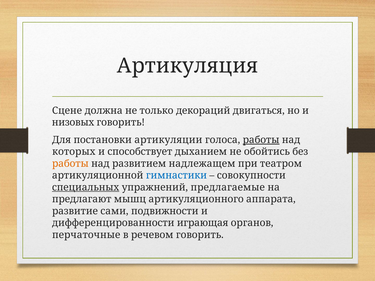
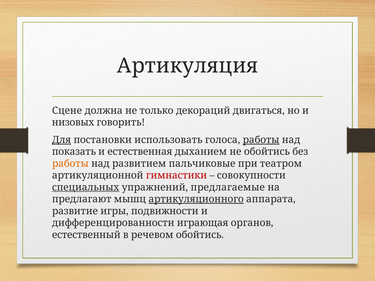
Для underline: none -> present (62, 140)
артикуляции: артикуляции -> использовать (168, 140)
которых: которых -> показать (74, 152)
способствует: способствует -> естественная (140, 152)
надлежащем: надлежащем -> пальчиковые (202, 164)
гимнастики colour: blue -> red (176, 176)
артикуляционного underline: none -> present (196, 199)
сами: сами -> игры (114, 211)
перчаточные: перчаточные -> естественный (86, 235)
речевом говорить: говорить -> обойтись (200, 235)
